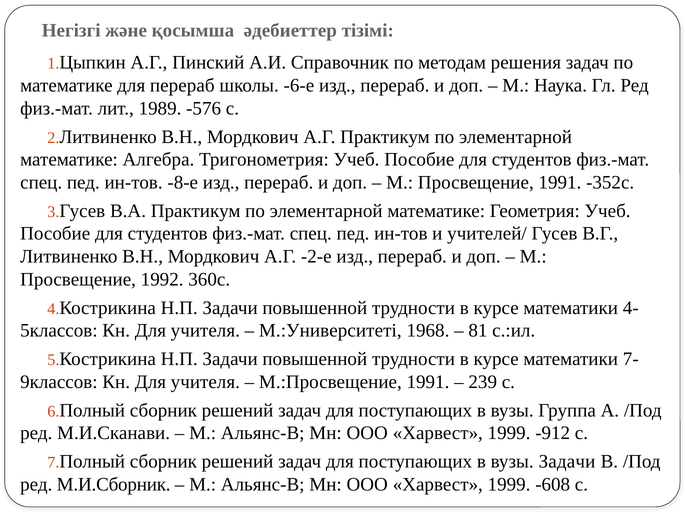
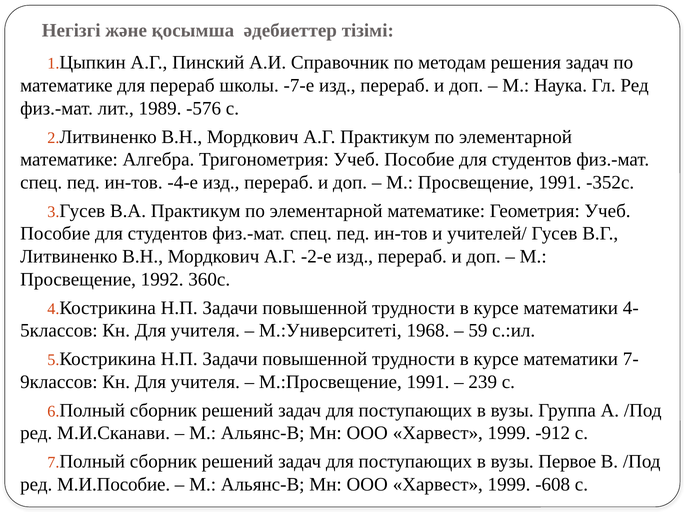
-6-е: -6-е -> -7-е (299, 85)
-8-е: -8-е -> -4-е (183, 182)
81: 81 -> 59 (478, 330)
вузы Задачи: Задачи -> Первое (567, 461)
М.И.Сборник: М.И.Сборник -> М.И.Пособие (114, 484)
